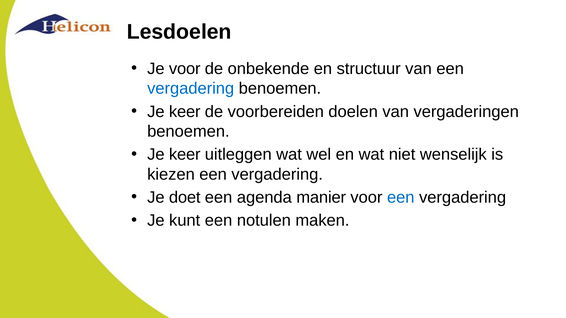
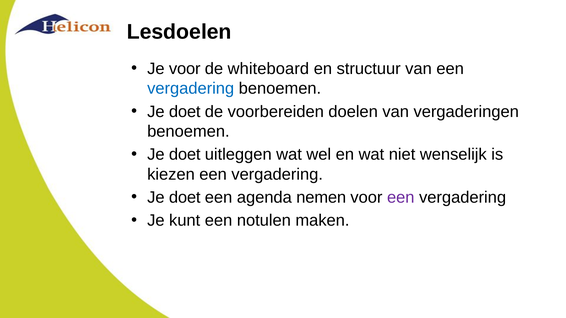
onbekende: onbekende -> whiteboard (268, 69)
keer: keer -> doet (185, 112)
keer: keer -> doet (185, 155)
manier: manier -> nemen (321, 198)
een colour: blue -> purple (401, 198)
